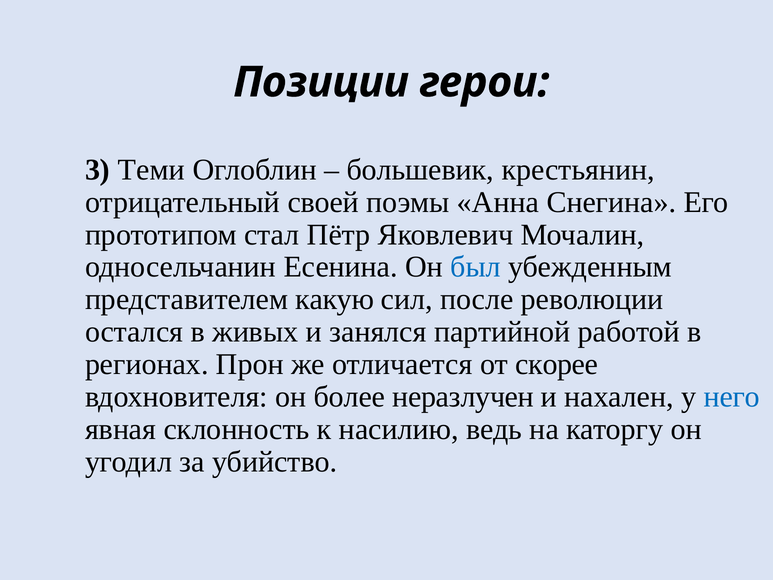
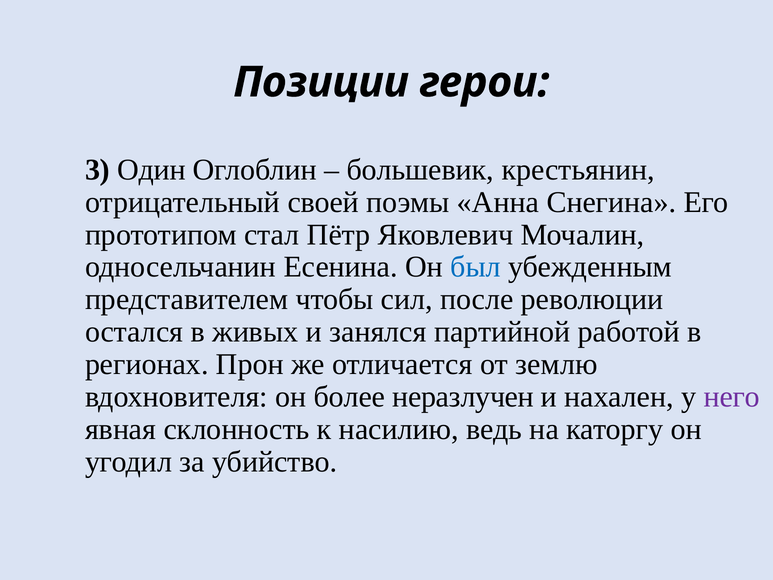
Теми: Теми -> Один (152, 170)
какую: какую -> чтобы (335, 299)
скорее: скорее -> землю (557, 364)
него colour: blue -> purple (732, 397)
